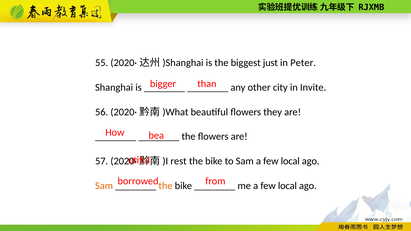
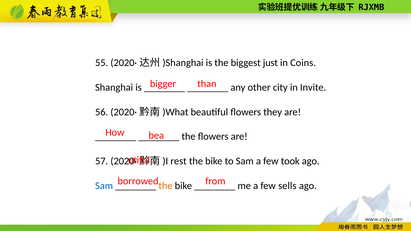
Peter: Peter -> Coins (303, 63)
Sam a few local: local -> took (290, 161)
Sam colour: orange -> blue (104, 186)
me a few local: local -> sells (287, 186)
